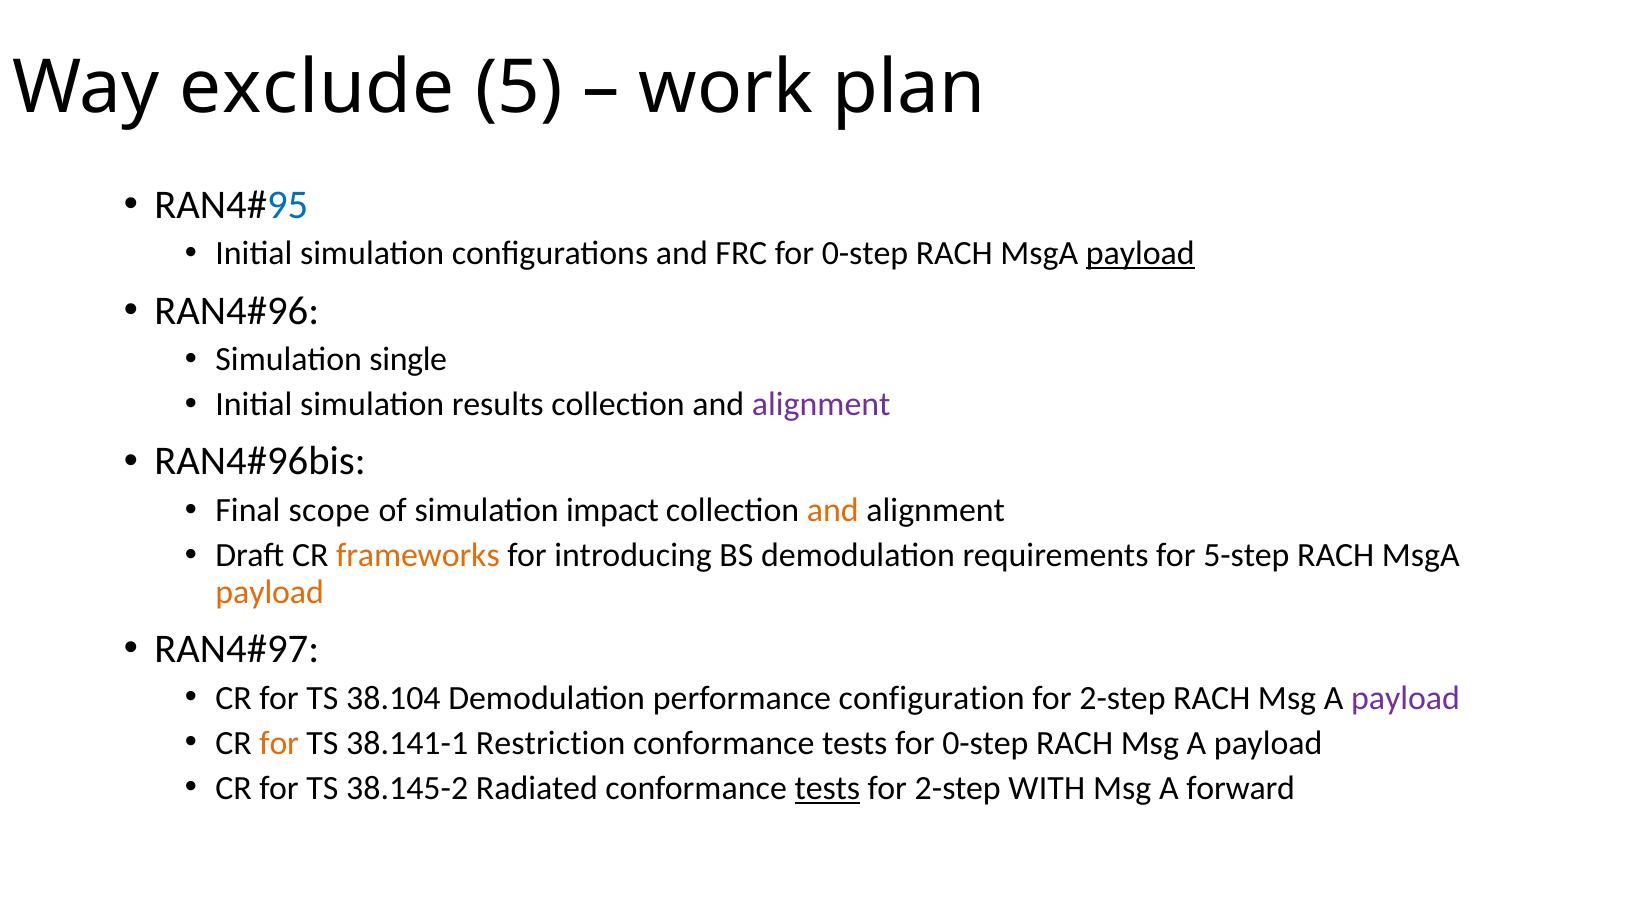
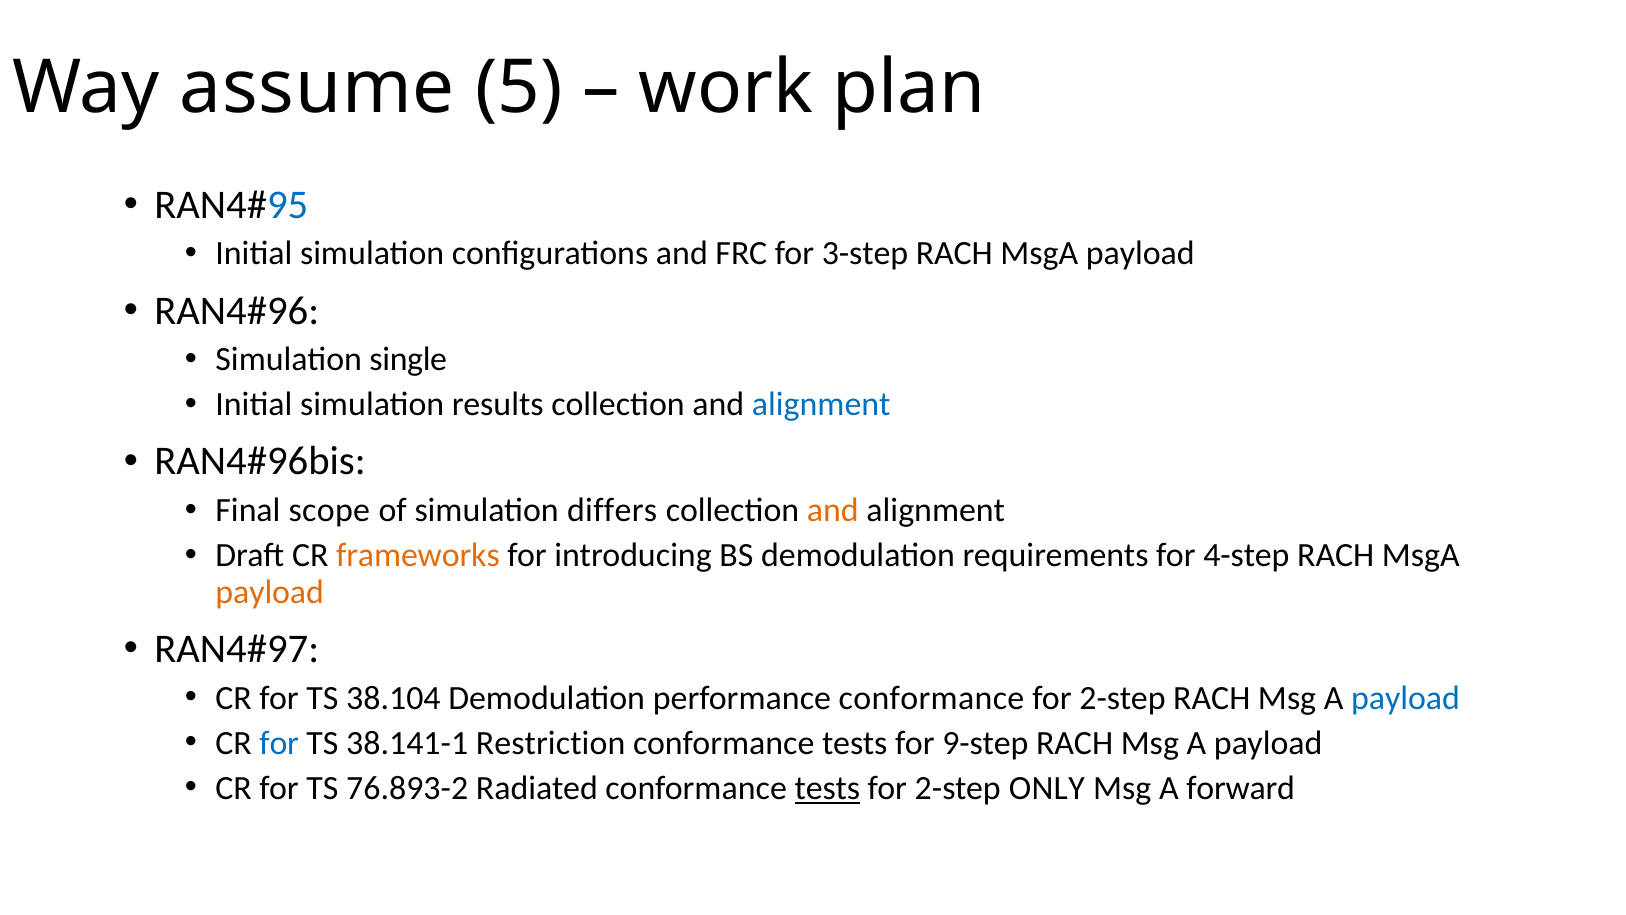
exclude: exclude -> assume (317, 88)
FRC for 0-step: 0-step -> 3-step (865, 253)
payload underline: present -> none (1140, 253)
alignment colour: purple -> blue (821, 404)
impact: impact -> differs (612, 510)
5-step: 5-step -> 4-step (1246, 555)
performance configuration: configuration -> conformance (932, 698)
payload colour: purple -> blue (1405, 698)
for colour: orange -> blue (279, 743)
tests for 0-step: 0-step -> 9-step (985, 743)
38.145-2: 38.145-2 -> 76.893-2 (407, 788)
WITH: WITH -> ONLY (1047, 788)
